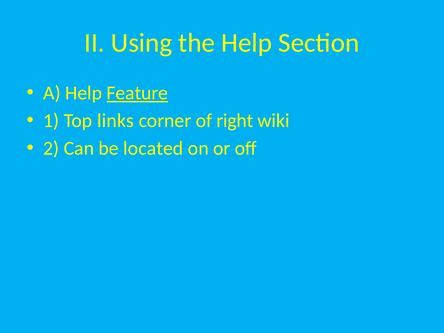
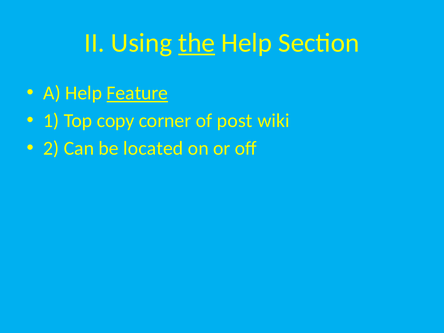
the underline: none -> present (197, 43)
links: links -> copy (116, 121)
right: right -> post (235, 121)
